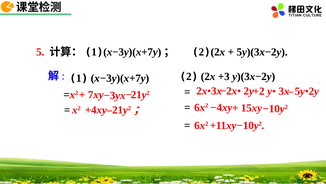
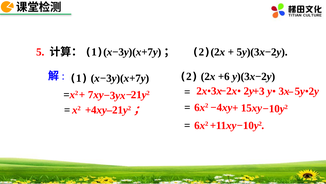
+3: +3 -> +6 (224, 76)
+2: +2 -> +3 (259, 91)
